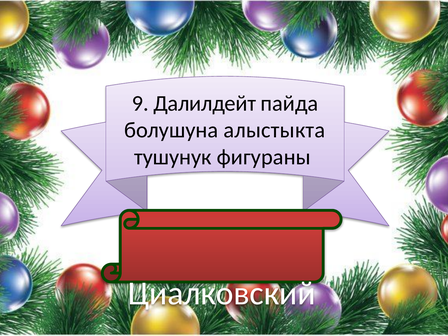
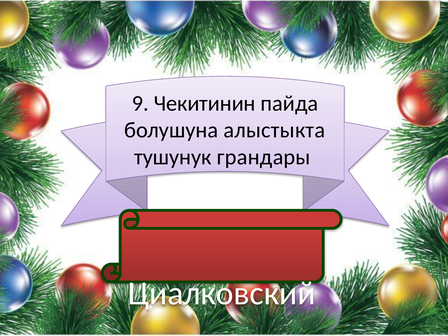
Далилдейт: Далилдейт -> Чекитинин (205, 103)
фигураны: фигураны -> грандары (264, 157)
